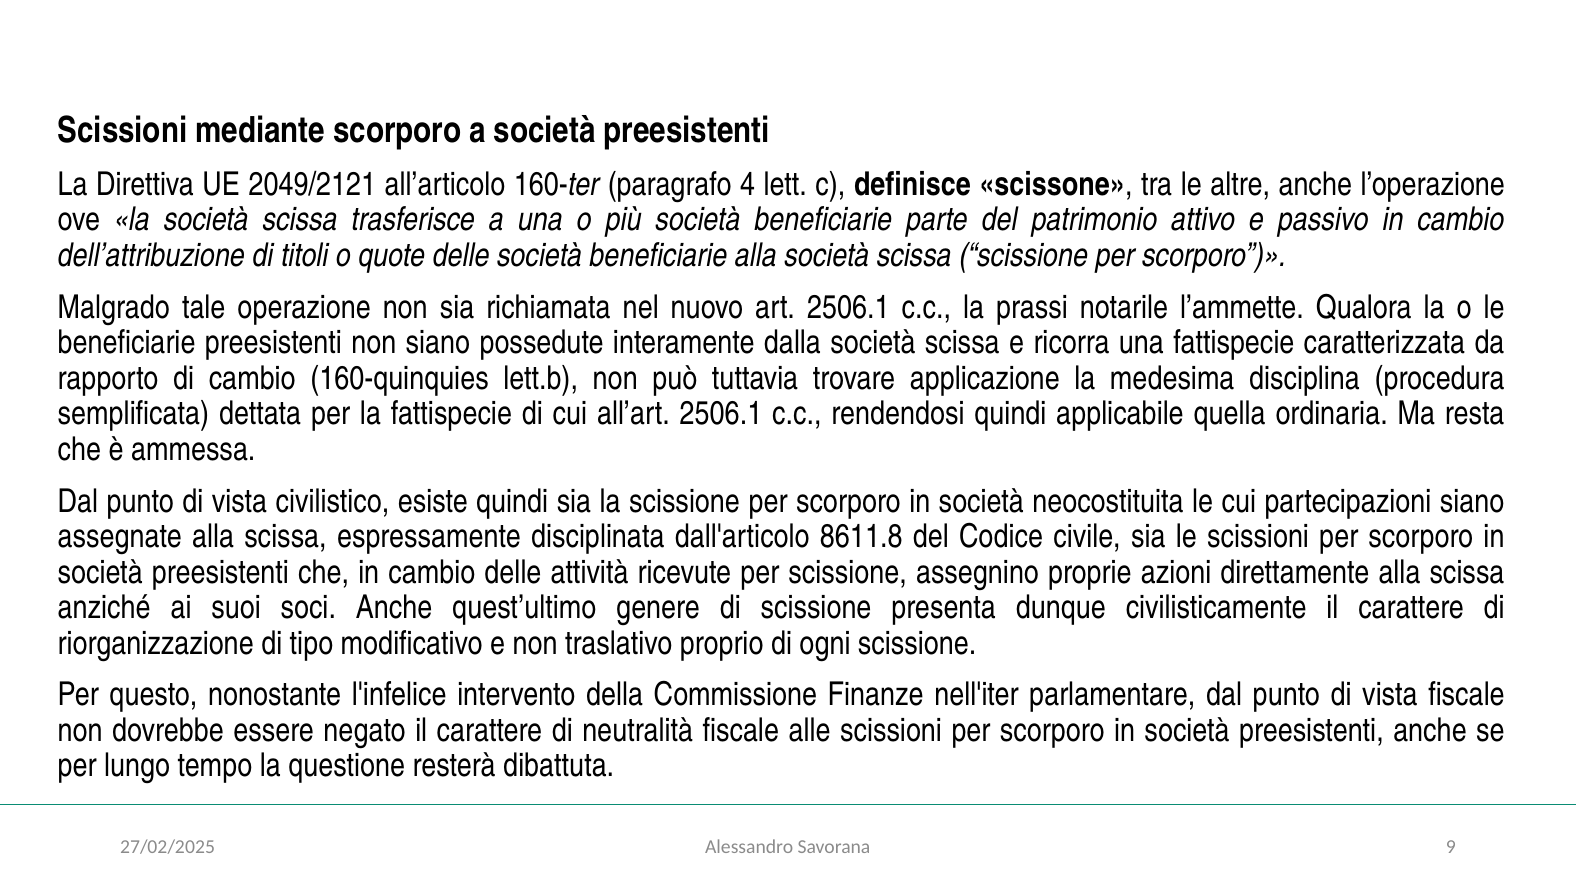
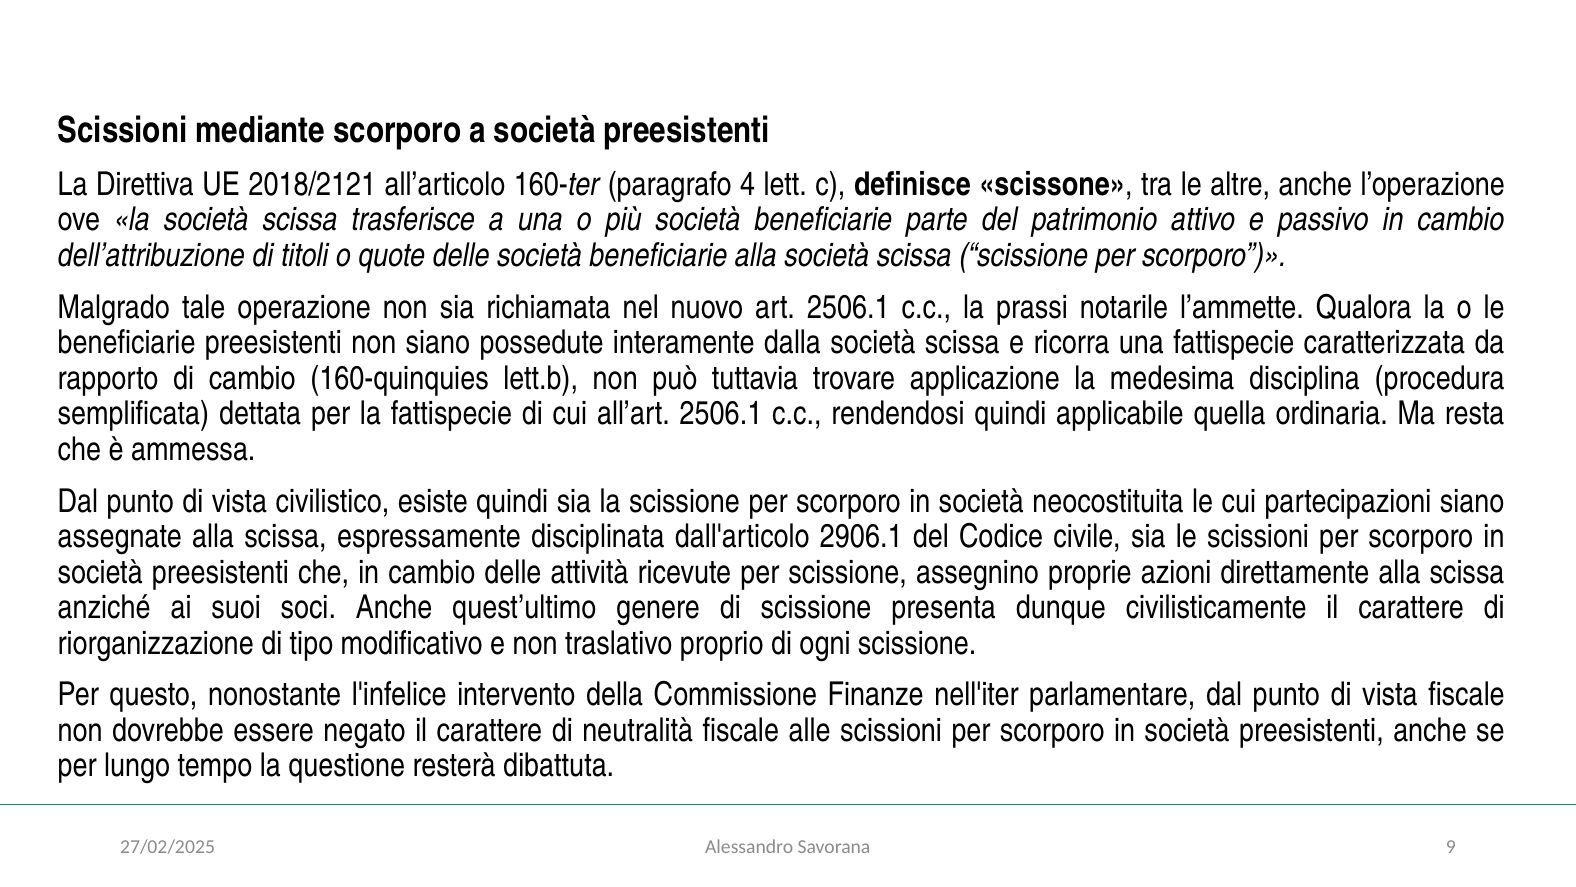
2049/2121: 2049/2121 -> 2018/2121 (312, 184)
8611.8: 8611.8 -> 2906.1 (861, 536)
